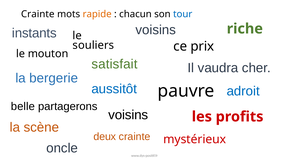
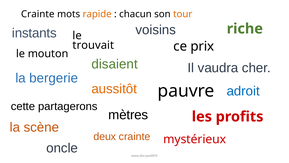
tour colour: blue -> orange (183, 14)
souliers: souliers -> trouvait (93, 45)
satisfait: satisfait -> disaient (115, 64)
aussitôt colour: blue -> orange (114, 89)
belle: belle -> cette (23, 106)
voisins: voisins -> mètres (128, 115)
